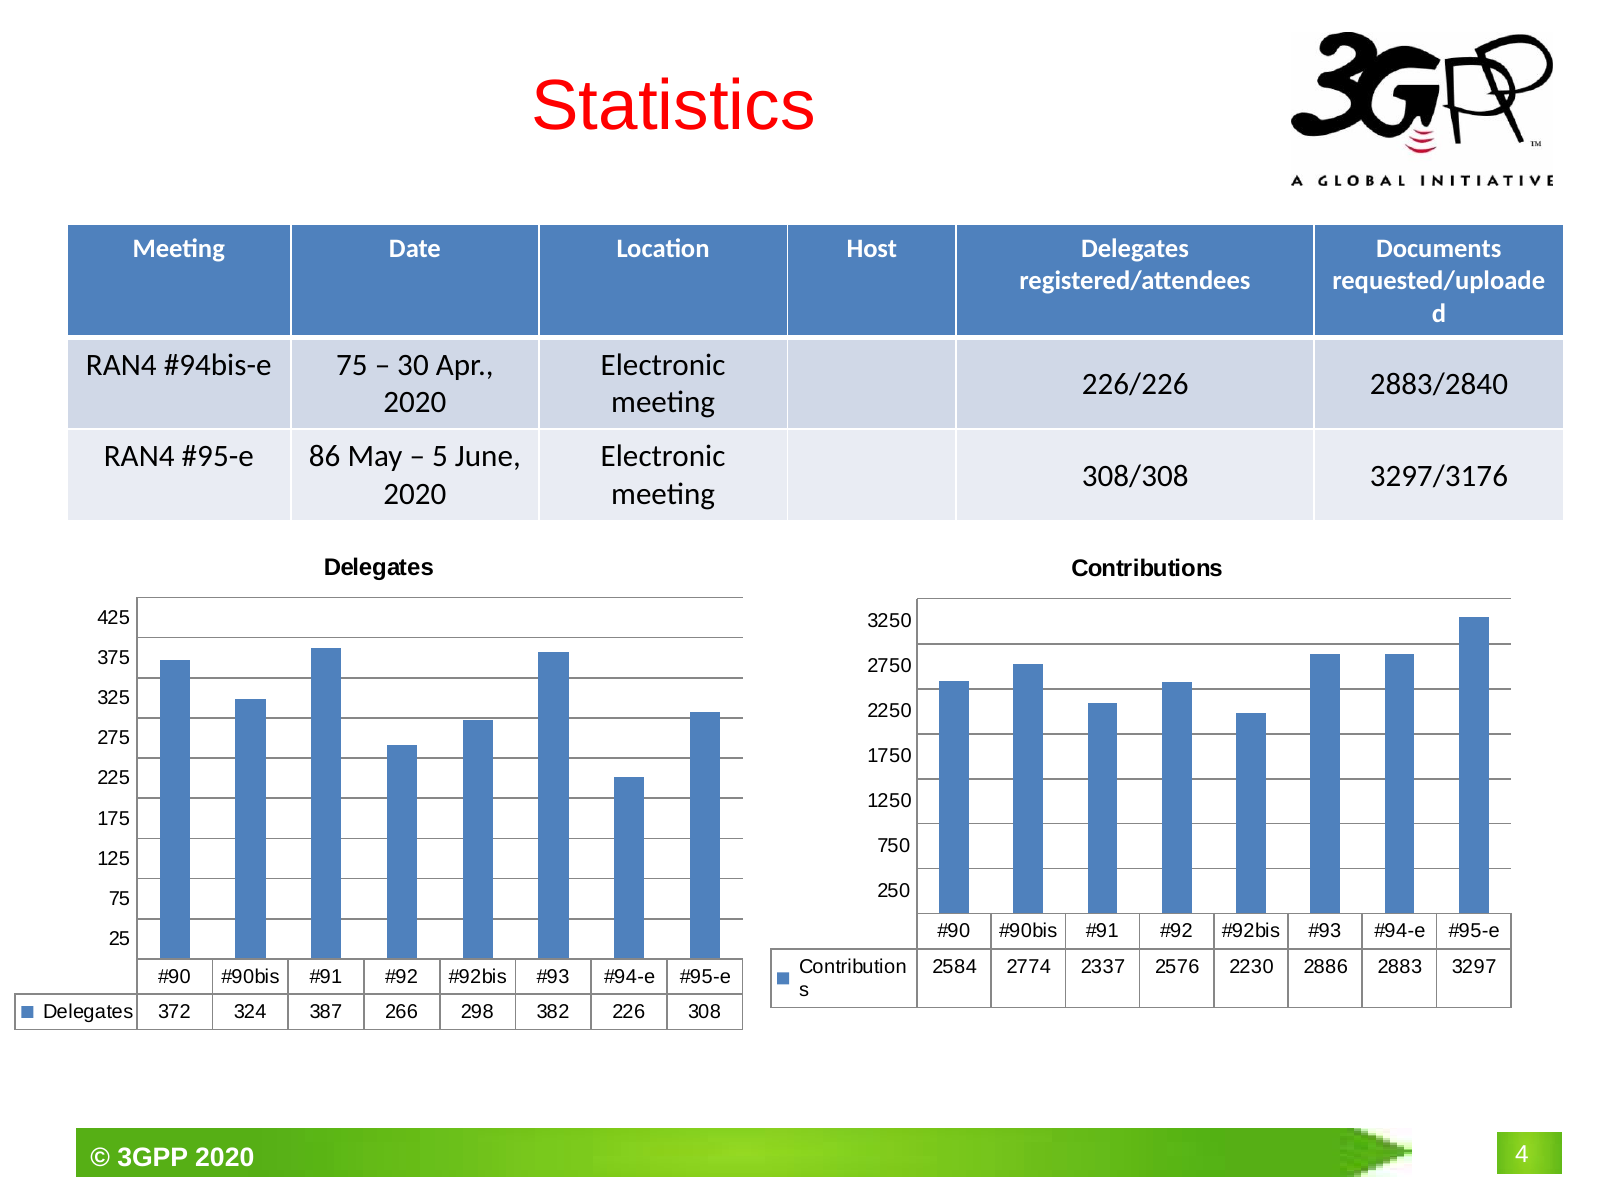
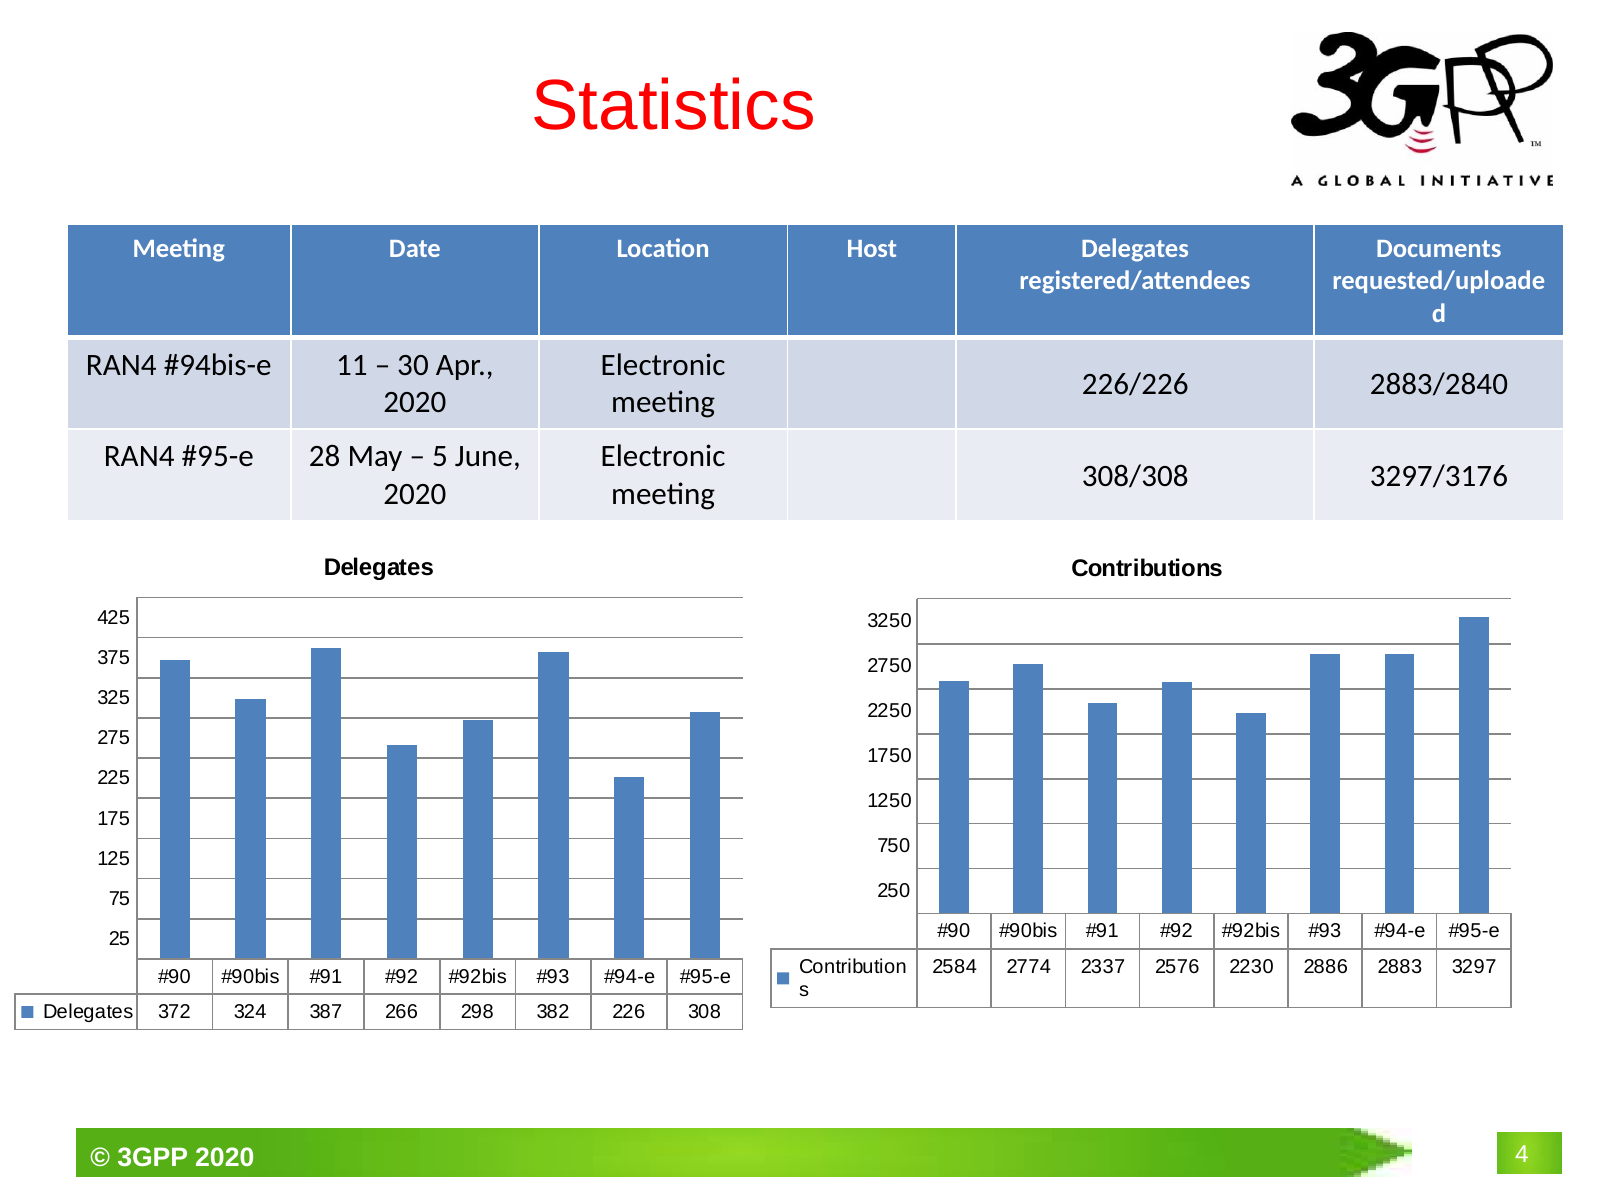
75: 75 -> 11 (352, 365)
86: 86 -> 28 (325, 457)
